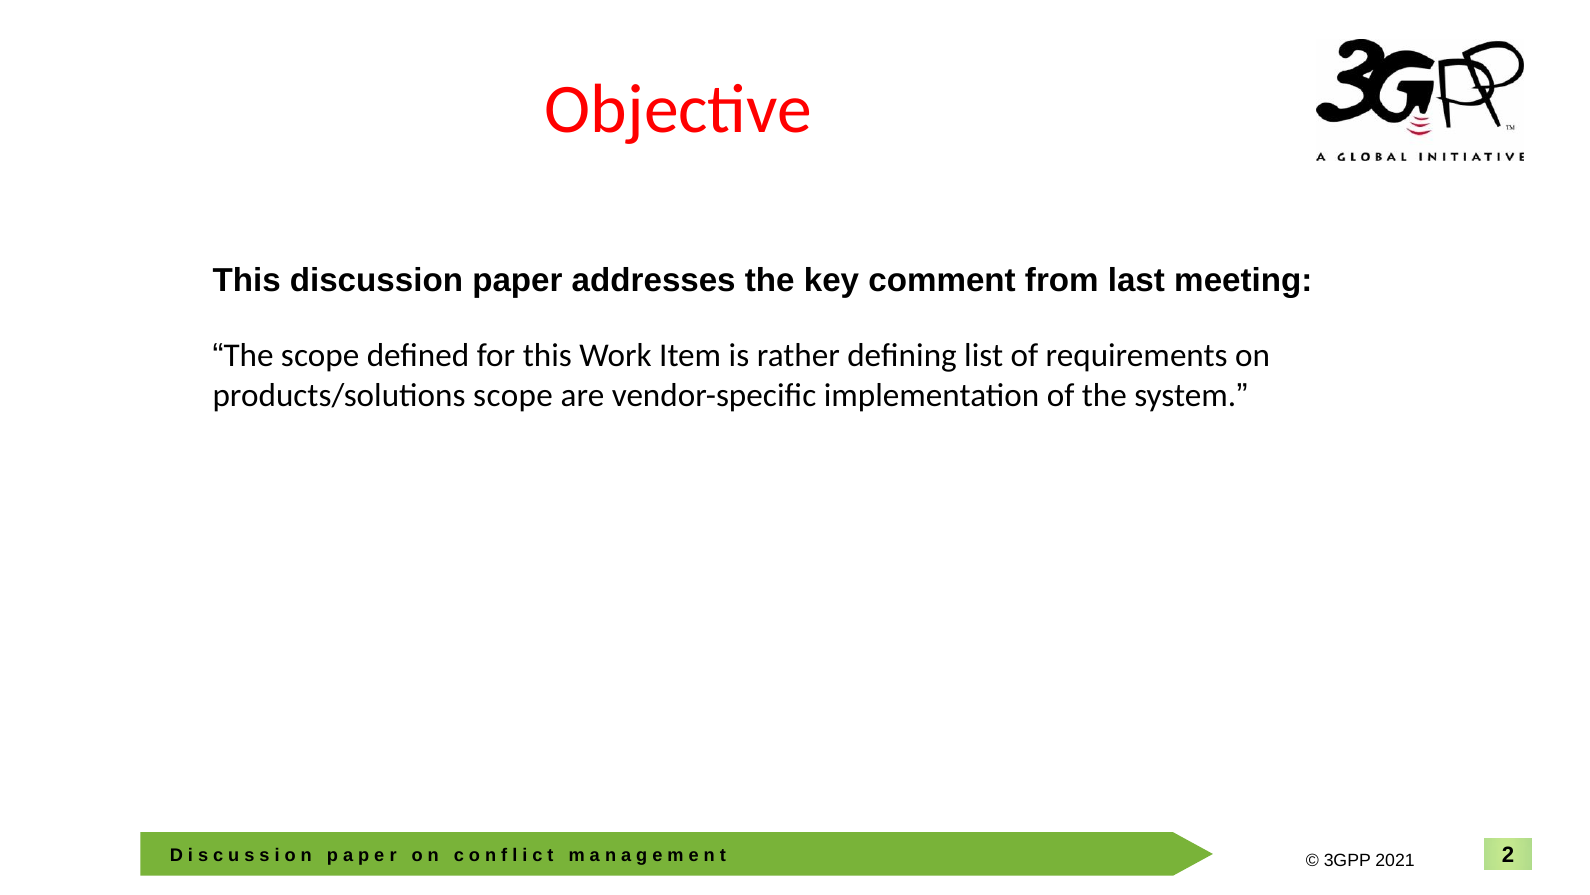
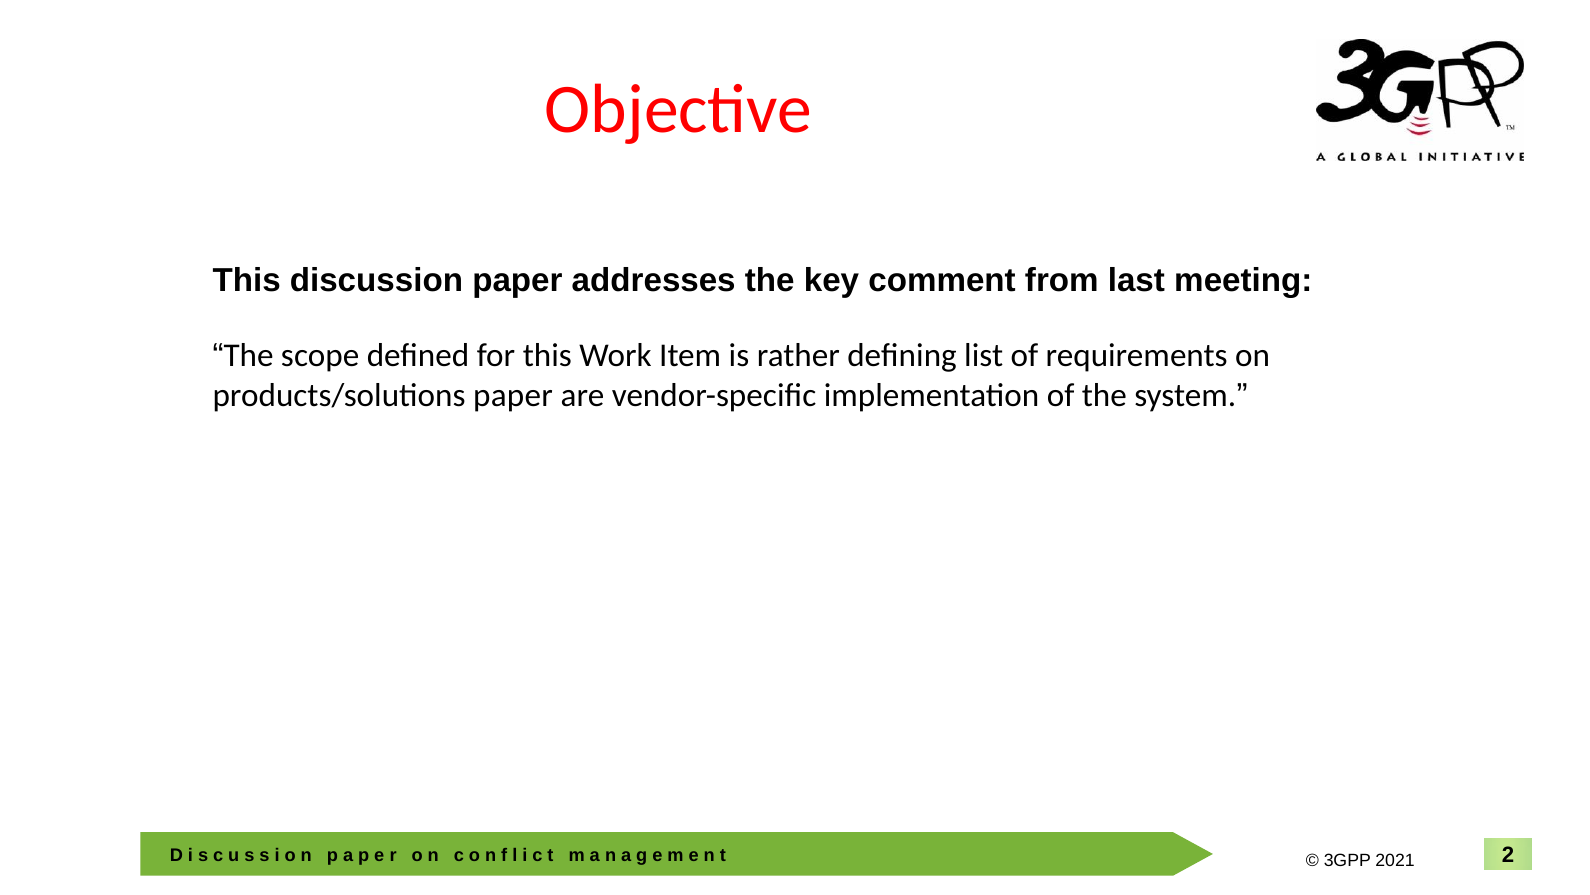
products/solutions scope: scope -> paper (513, 395)
